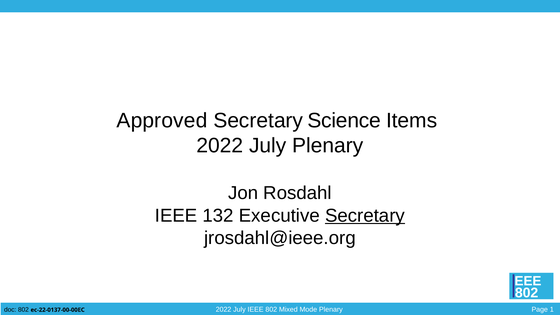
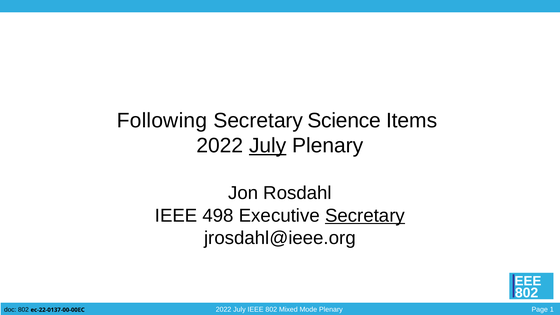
Approved: Approved -> Following (162, 120)
July underline: none -> present (268, 146)
132: 132 -> 498 (218, 216)
